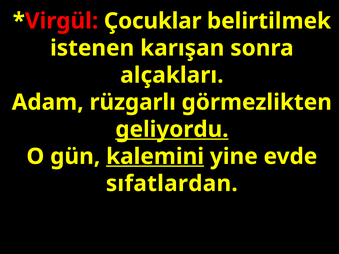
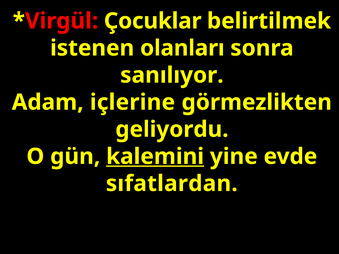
karışan: karışan -> olanları (182, 48)
alçakları: alçakları -> sanılıyor (172, 75)
rüzgarlı: rüzgarlı -> içlerine (132, 102)
geliyordu underline: present -> none (172, 130)
